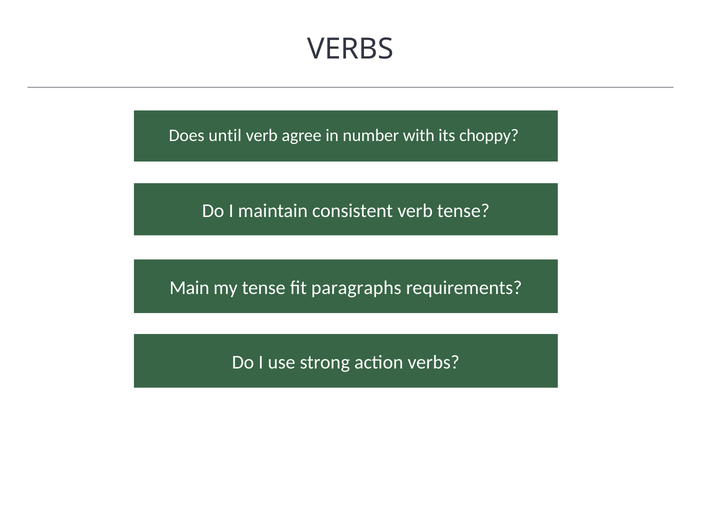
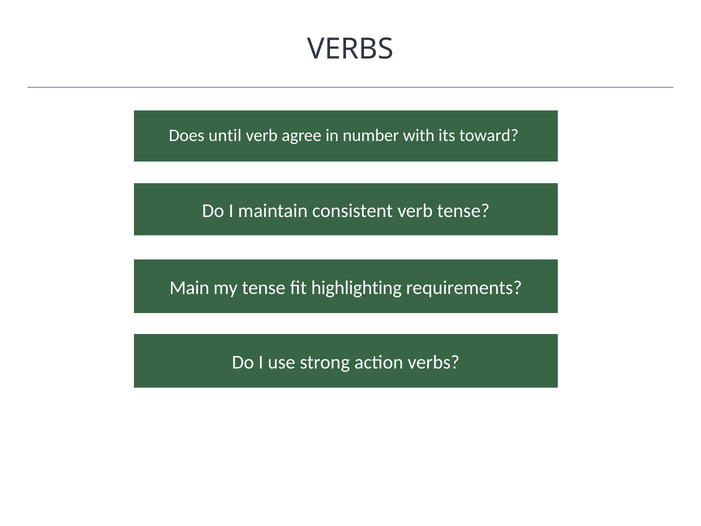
choppy: choppy -> toward (489, 136)
paragraphs: paragraphs -> highlighting (357, 287)
